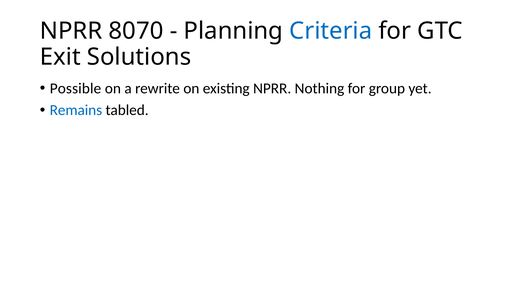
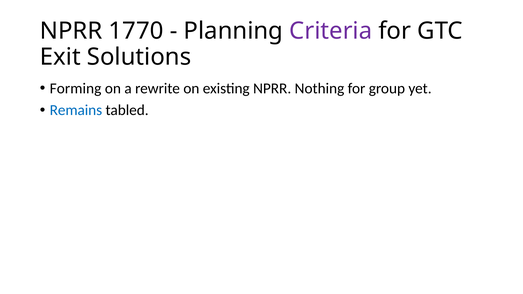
8070: 8070 -> 1770 (136, 31)
Criteria colour: blue -> purple (331, 31)
Possible: Possible -> Forming (76, 88)
